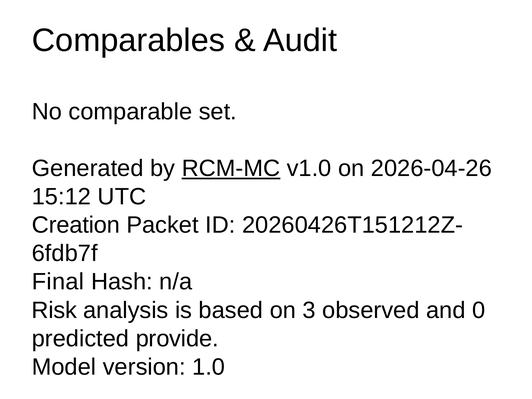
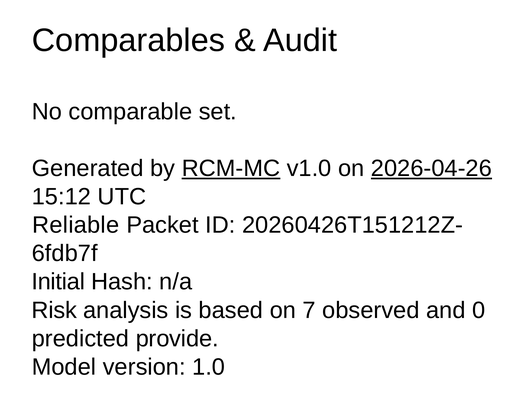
2026-04-26 underline: none -> present (431, 168)
Creation: Creation -> Reliable (76, 225)
Final: Final -> Initial (58, 282)
3: 3 -> 7 (309, 310)
